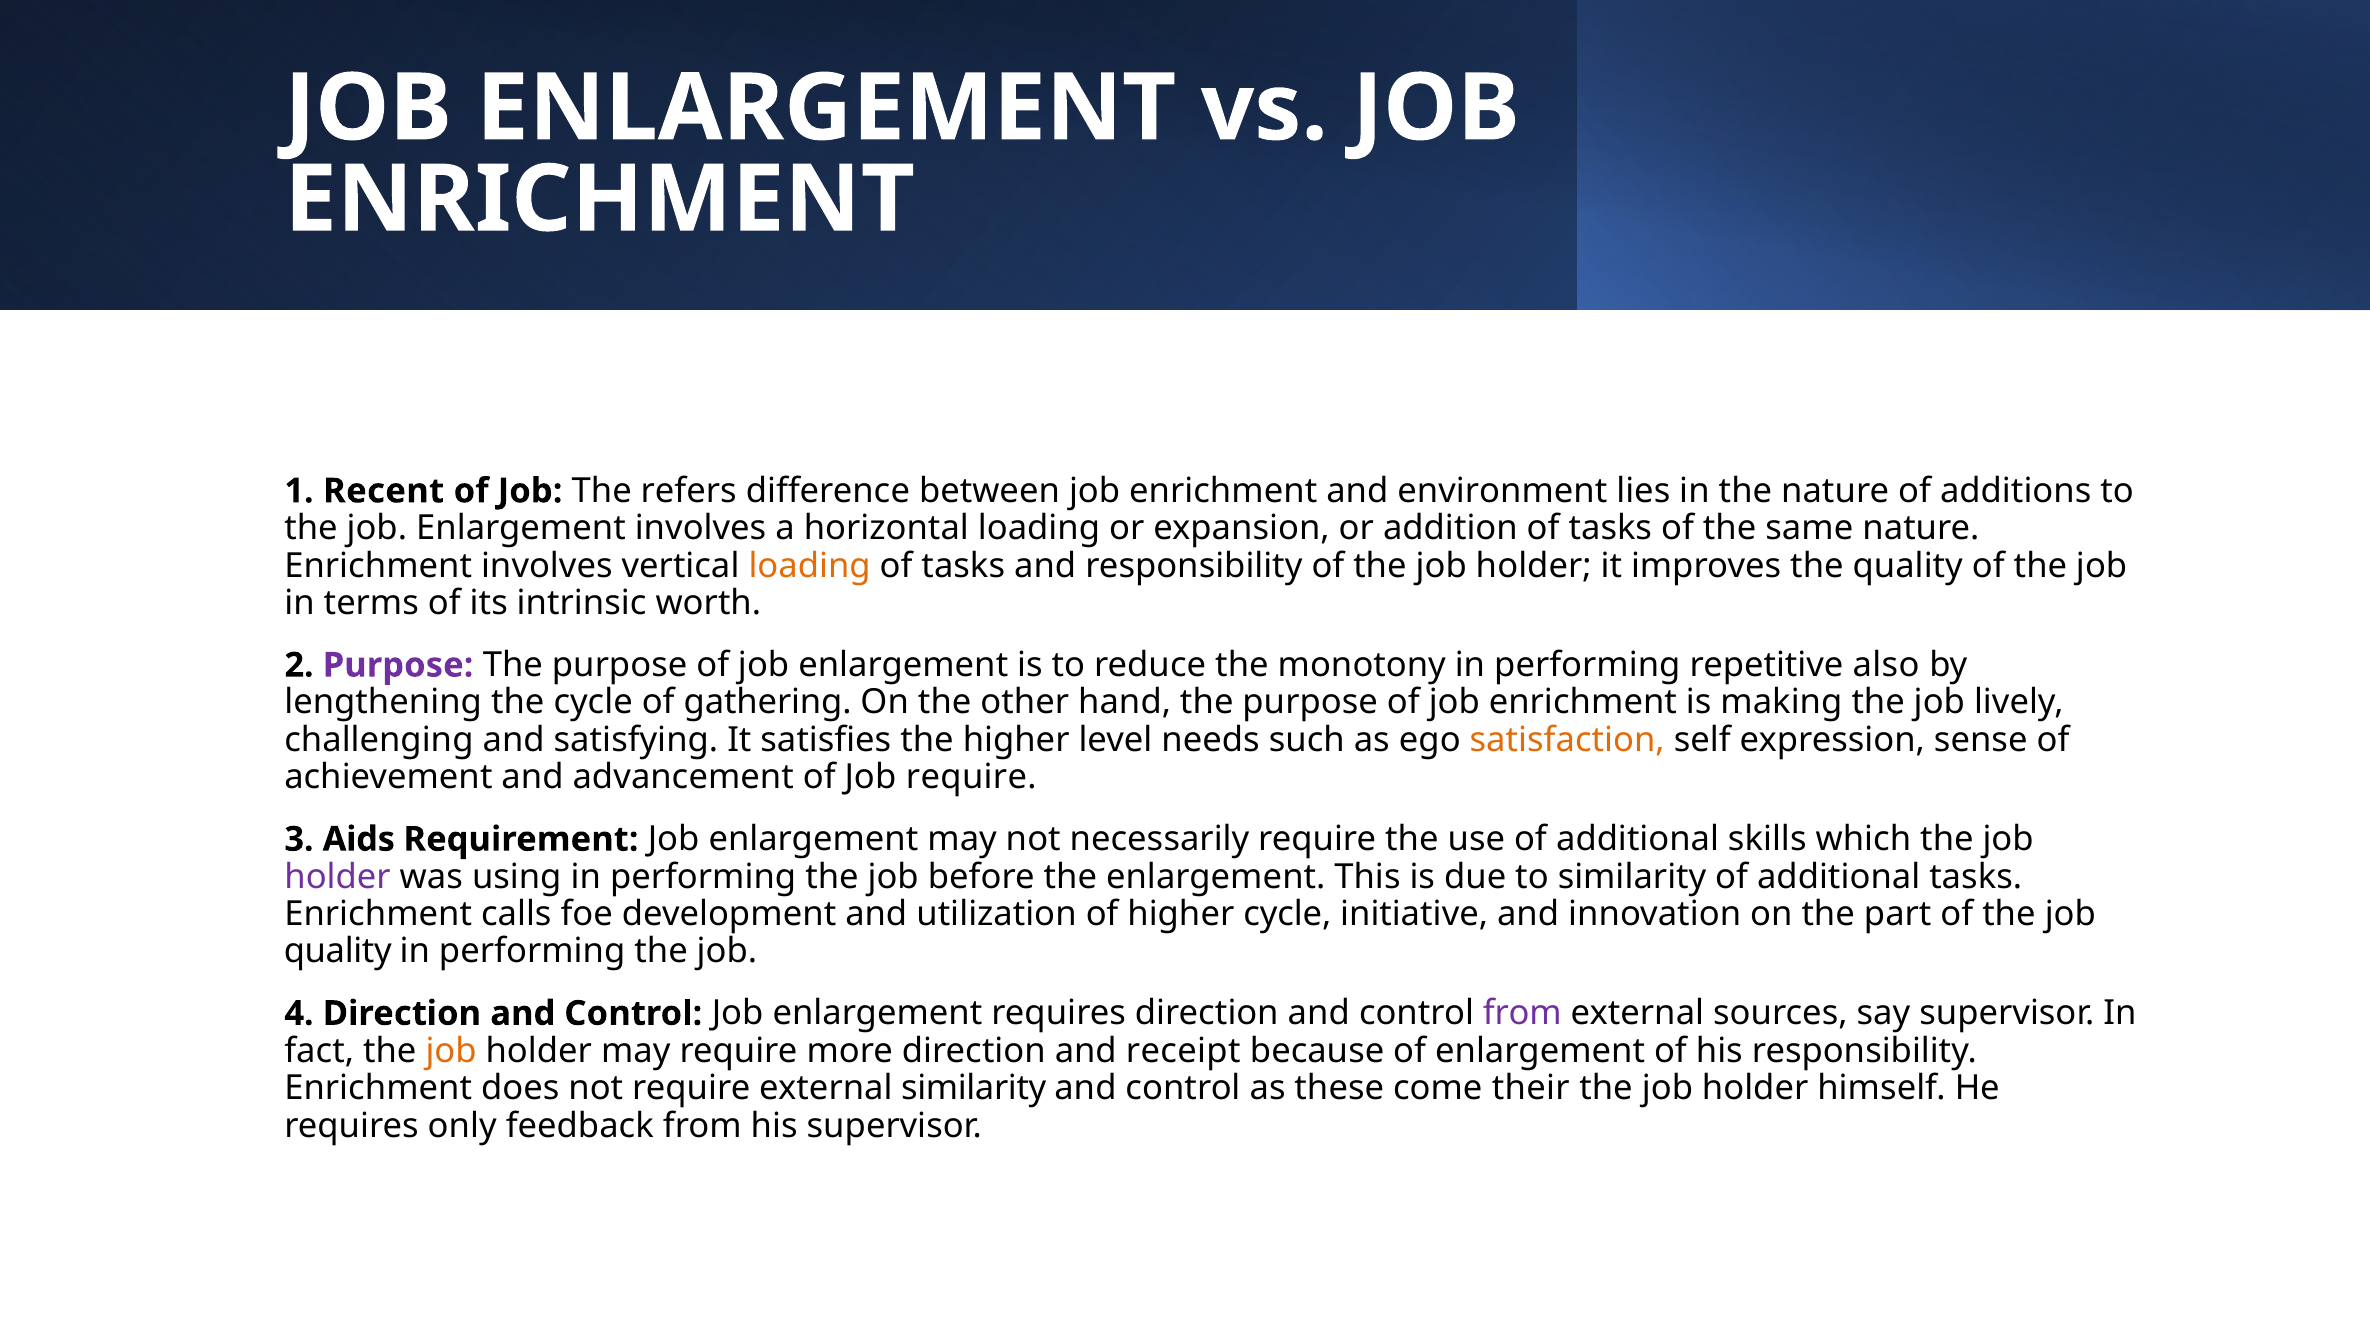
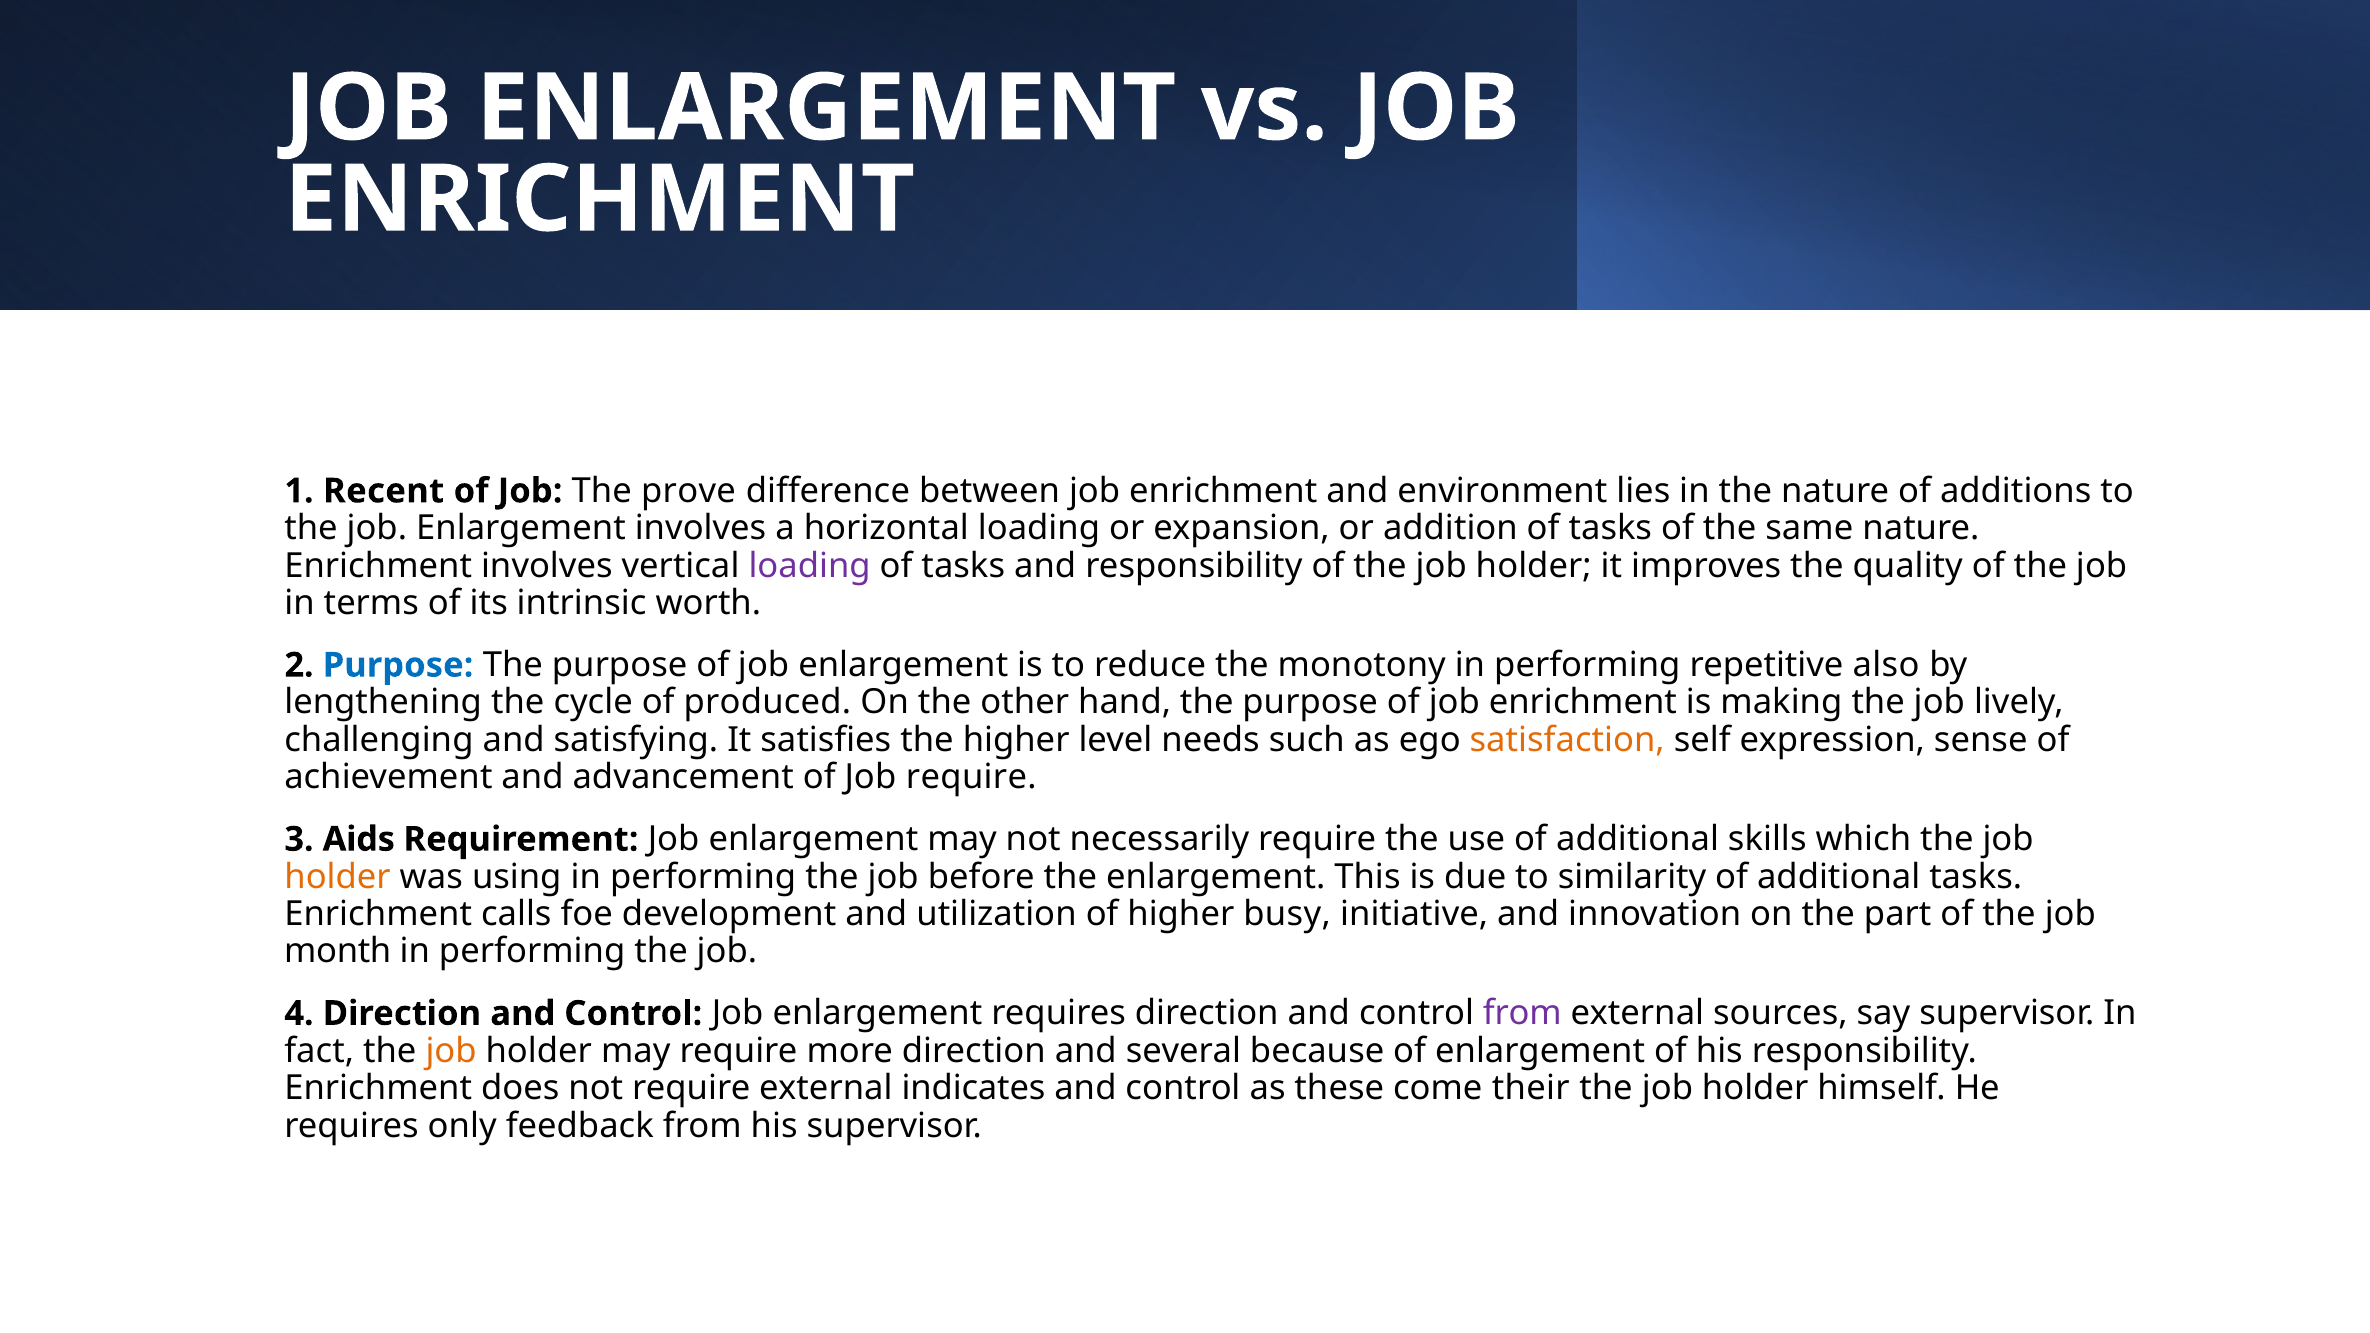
refers: refers -> prove (689, 491)
loading colour: orange -> purple (810, 566)
Purpose colour: purple -> blue (398, 665)
gathering: gathering -> produced (767, 703)
holder colour: purple -> orange (338, 877)
higher cycle: cycle -> busy (1287, 914)
quality: quality -> month (338, 952)
receipt: receipt -> several (1183, 1051)
external similarity: similarity -> indicates (974, 1088)
